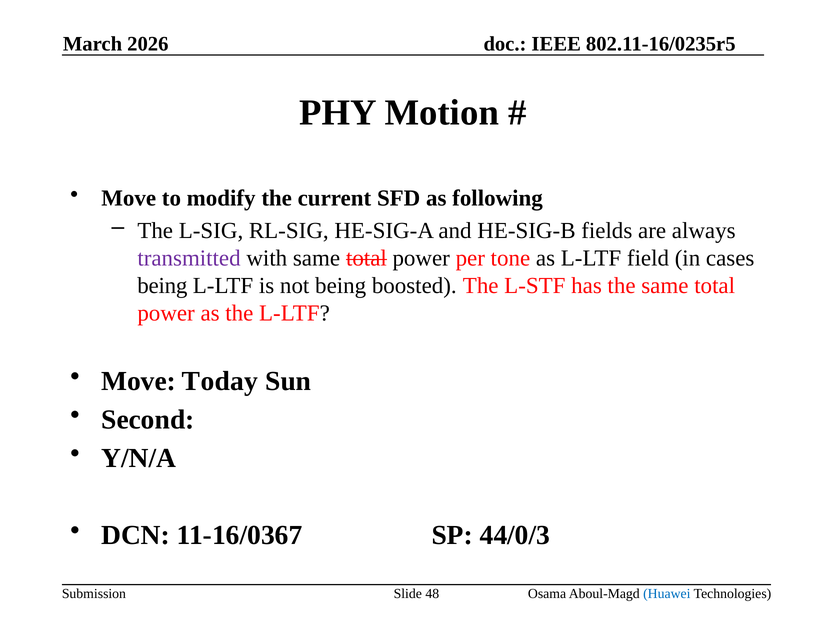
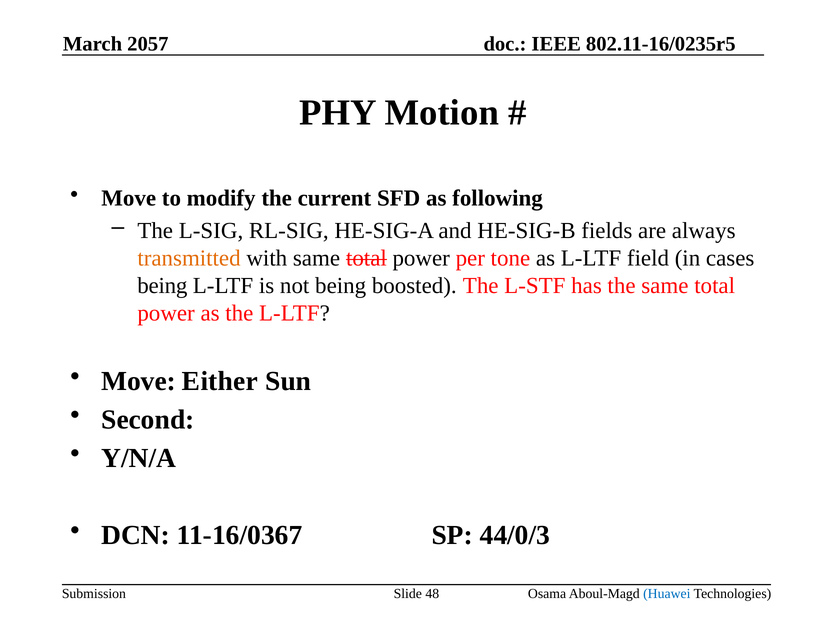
2026: 2026 -> 2057 (148, 44)
transmitted colour: purple -> orange (189, 258)
Today: Today -> Either (220, 382)
